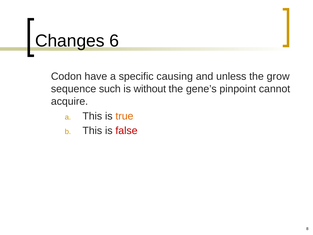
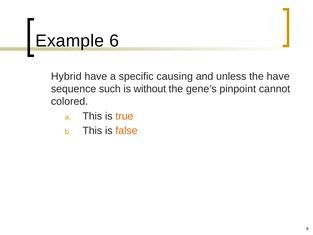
Changes: Changes -> Example (70, 41)
Codon: Codon -> Hybrid (66, 76)
the grow: grow -> have (278, 76)
acquire: acquire -> colored (70, 101)
false colour: red -> orange (126, 131)
